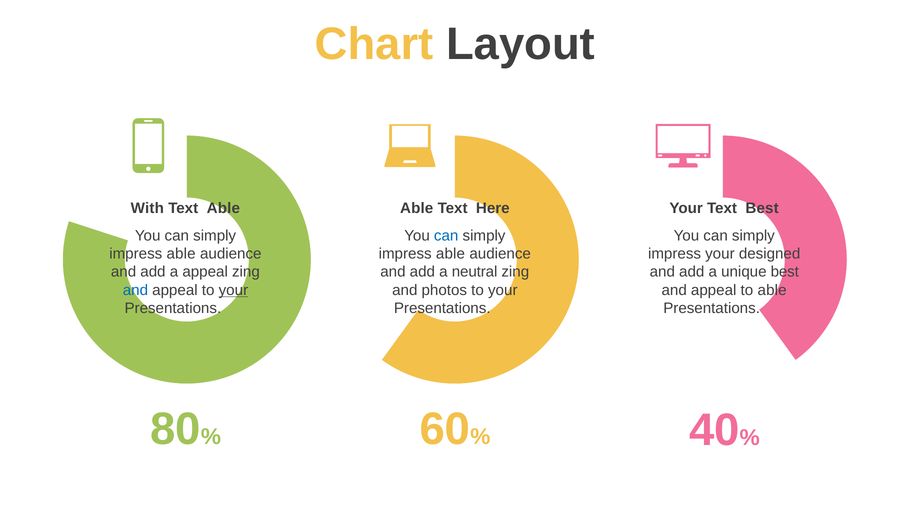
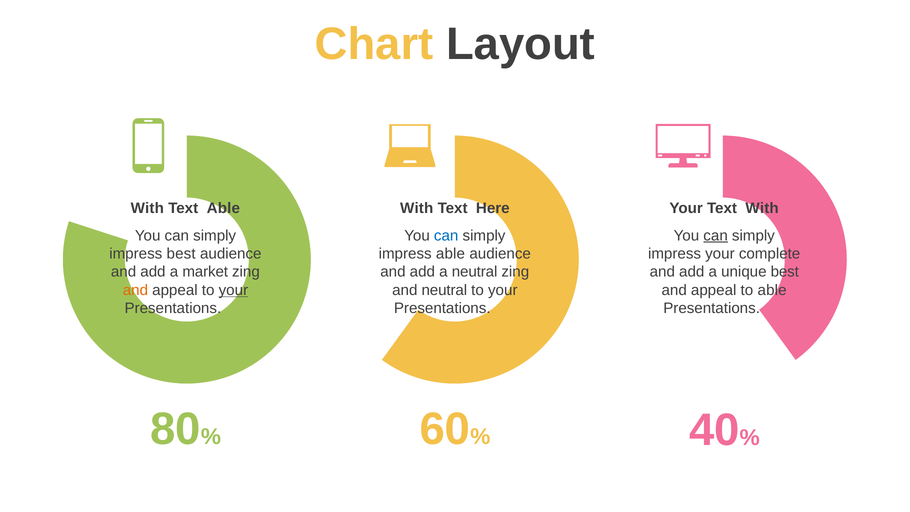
Able: Able -> With (417, 208)
Text Best: Best -> With (762, 208)
can underline: none -> present (716, 236)
able: able -> best (181, 254)
designed: designed -> complete (770, 254)
a appeal: appeal -> market (205, 272)
and colour: blue -> orange (135, 290)
and photos: photos -> neutral (444, 290)
